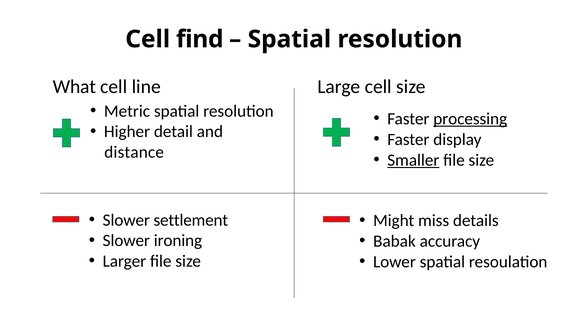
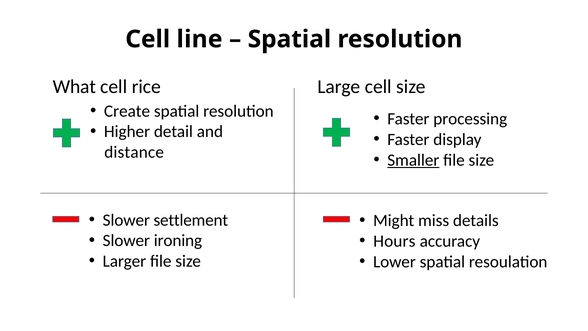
find: find -> line (200, 39)
line: line -> rice (146, 87)
Metric: Metric -> Create (127, 111)
processing underline: present -> none (470, 119)
Babak: Babak -> Hours (394, 241)
